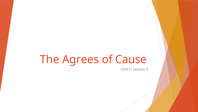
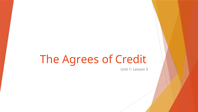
Cause: Cause -> Credit (131, 59)
